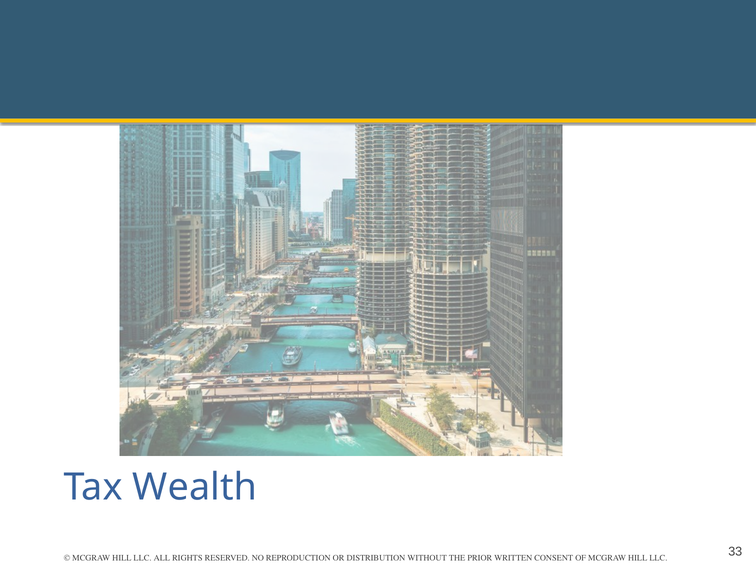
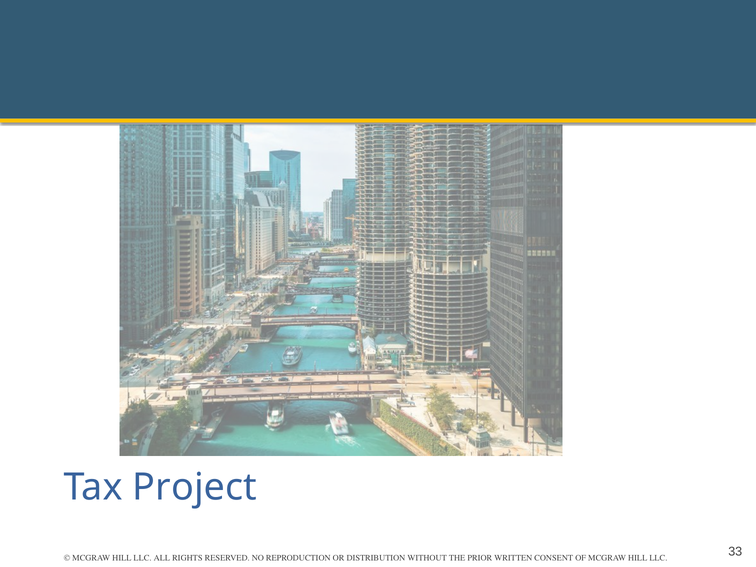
Wealth: Wealth -> Project (195, 487)
